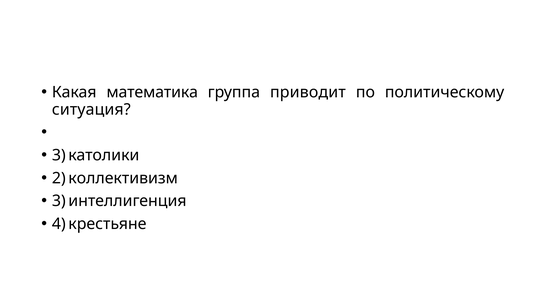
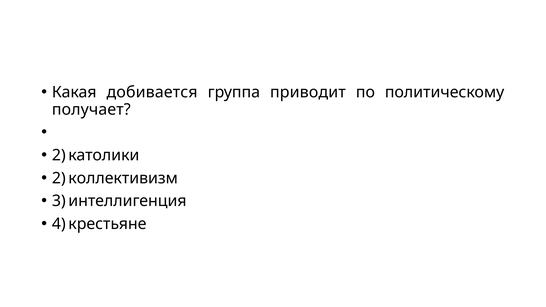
математика: математика -> добивается (152, 92)
ситуация: ситуация -> получает (91, 110)
3: 3 -> 2 (59, 155)
